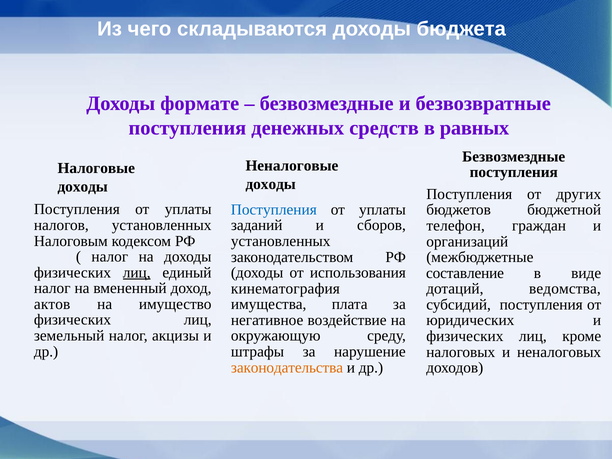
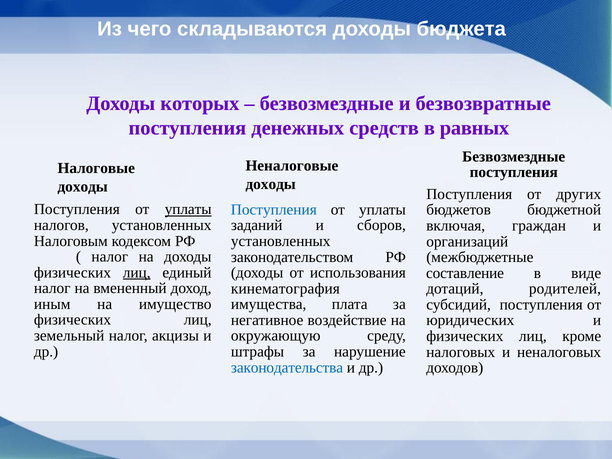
формате: формате -> которых (200, 103)
уплаты underline: none -> present (188, 209)
телефон: телефон -> включая (456, 226)
ведомства: ведомства -> родителей (565, 289)
актов: актов -> иным (52, 304)
законодательства colour: orange -> blue (287, 367)
